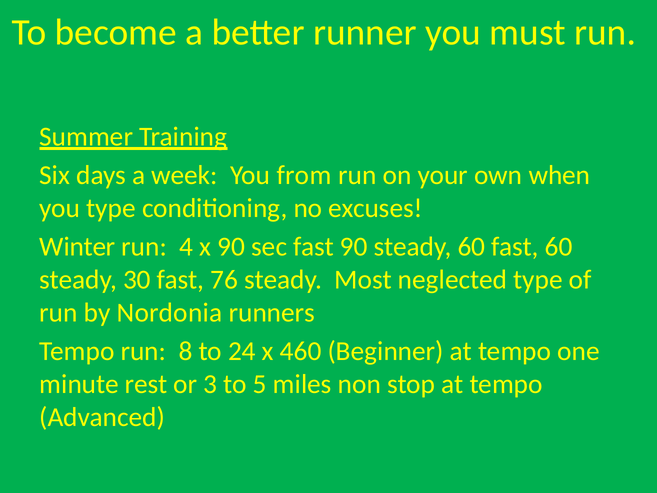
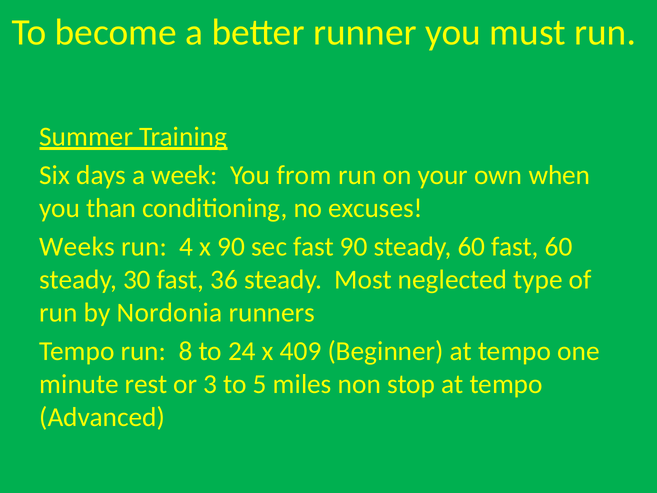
you type: type -> than (111, 208)
Winter: Winter -> Weeks (77, 247)
76: 76 -> 36 (224, 280)
460: 460 -> 409 (301, 351)
